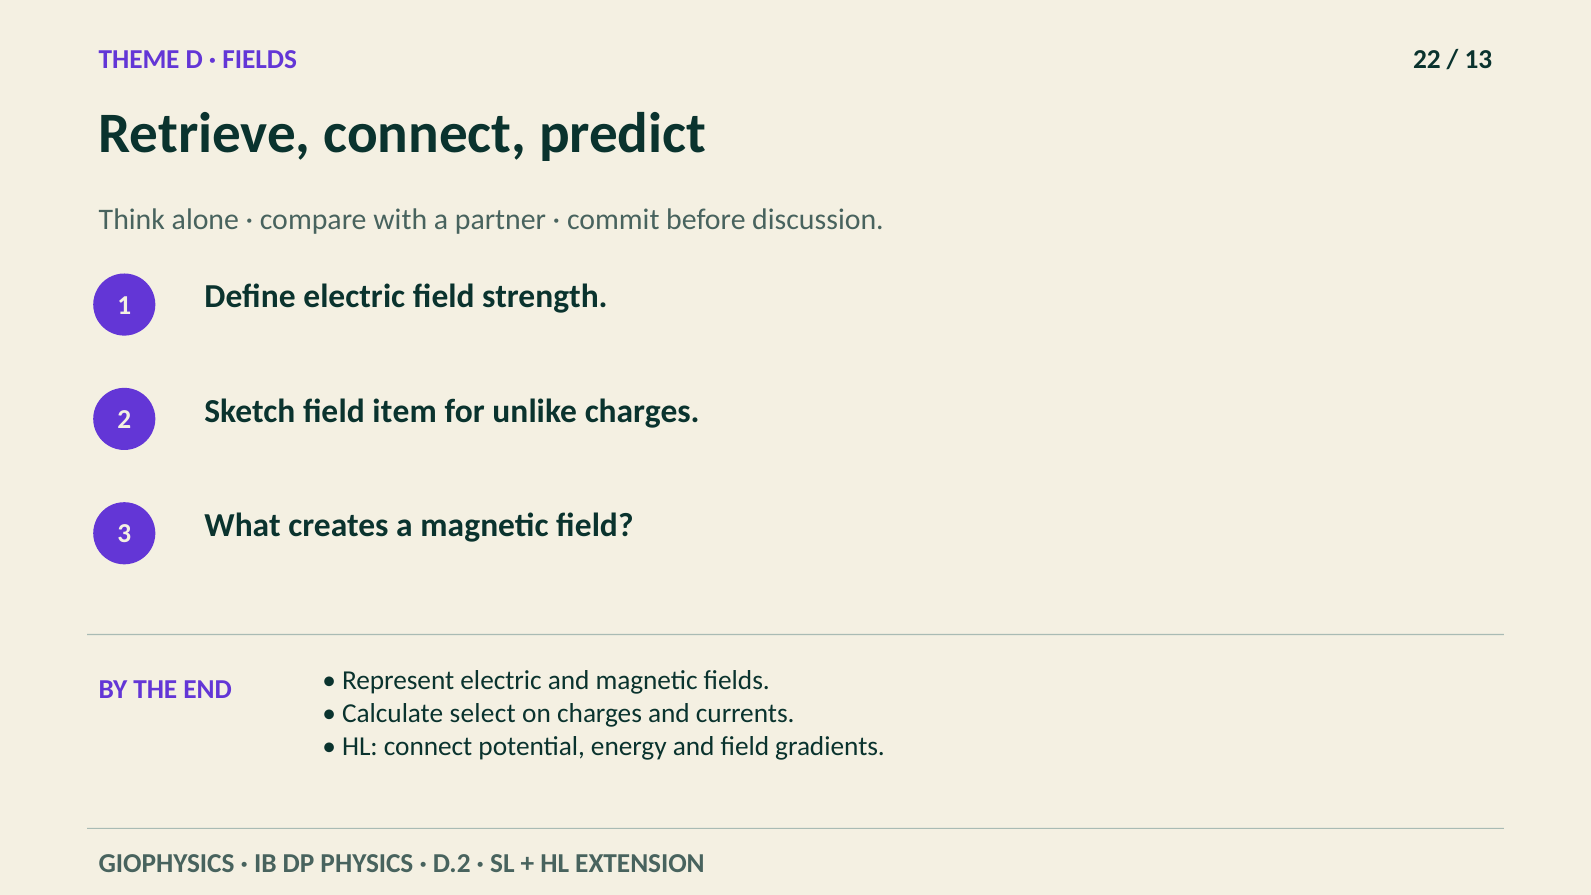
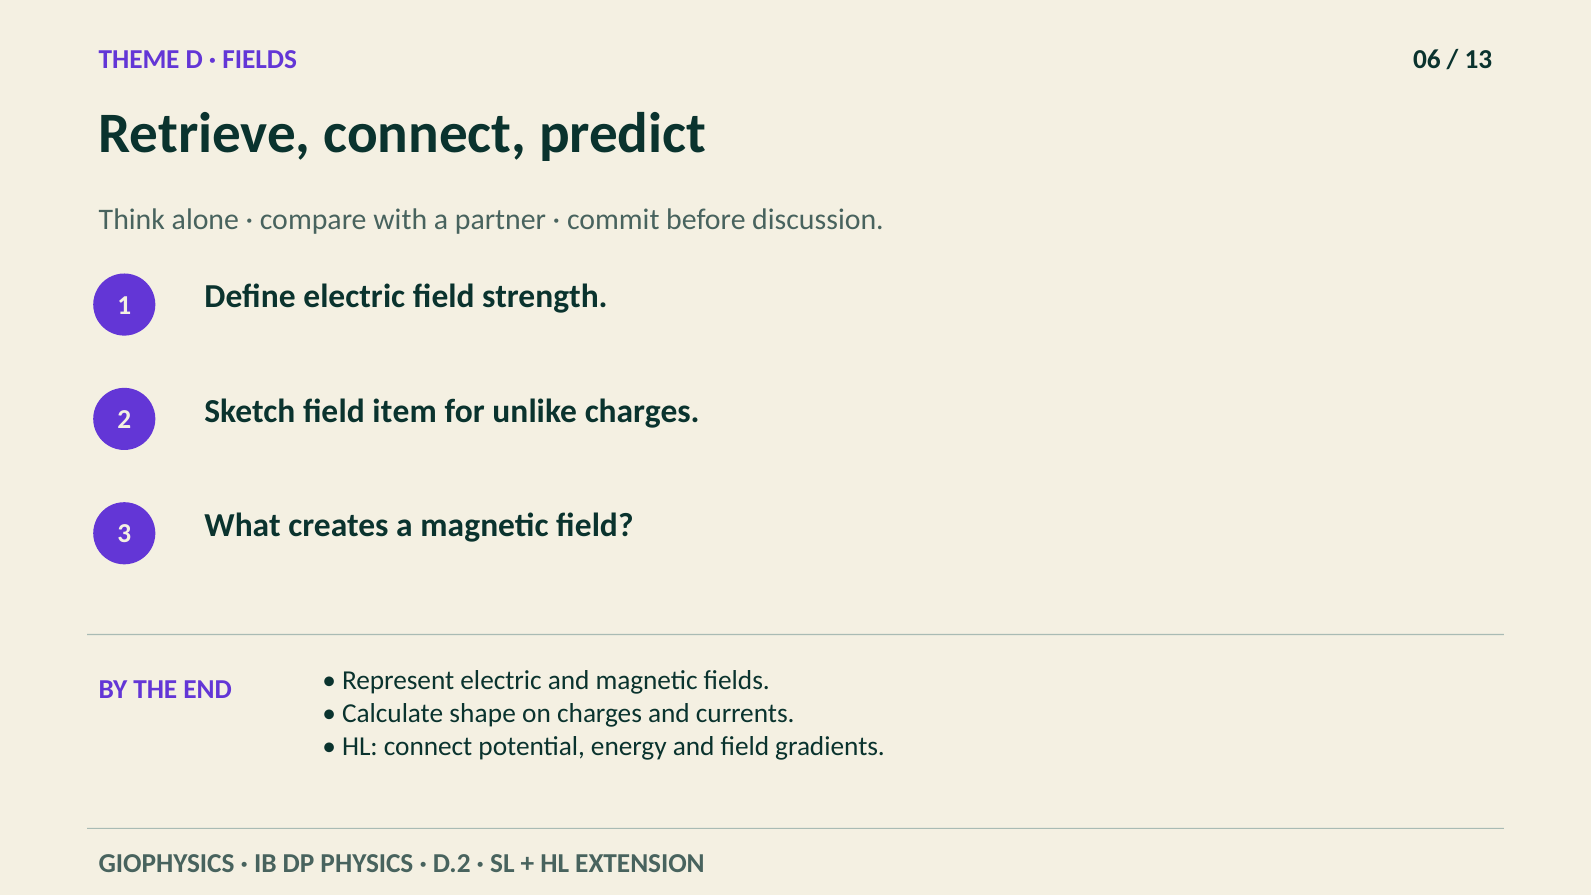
22: 22 -> 06 (1427, 59)
select: select -> shape (483, 713)
